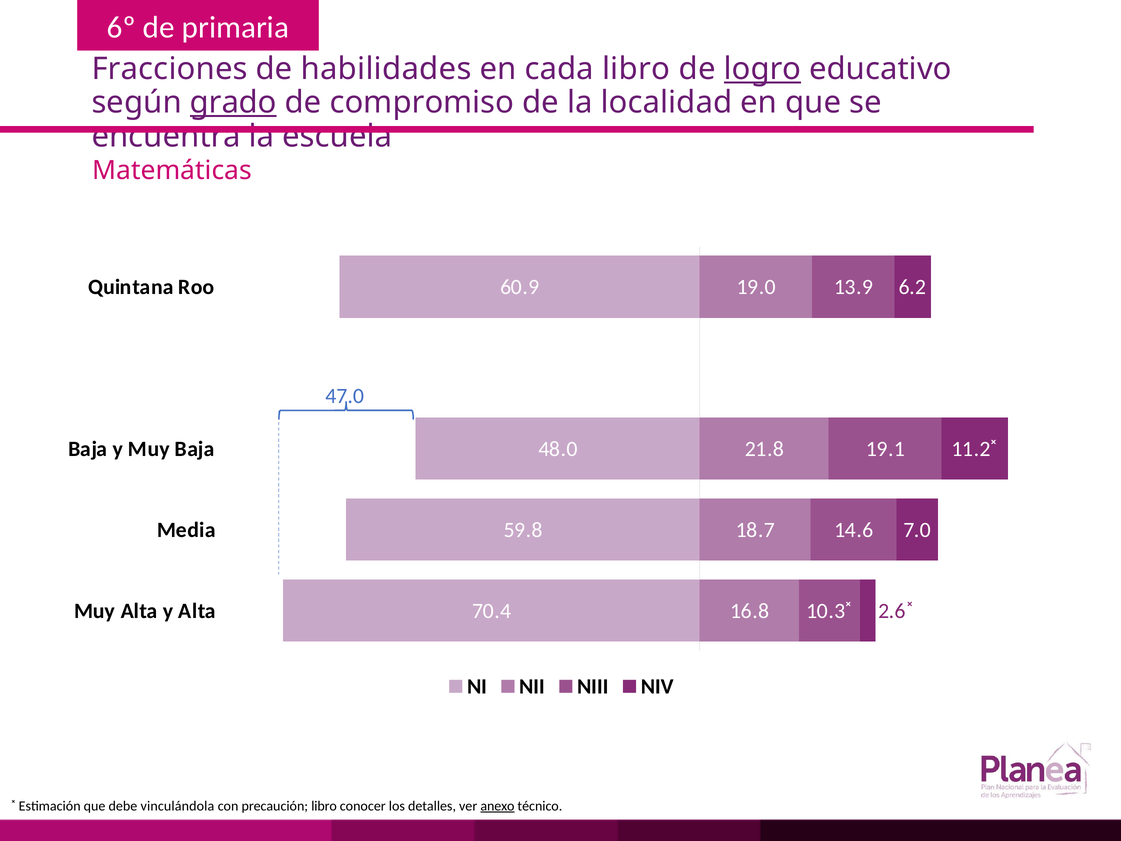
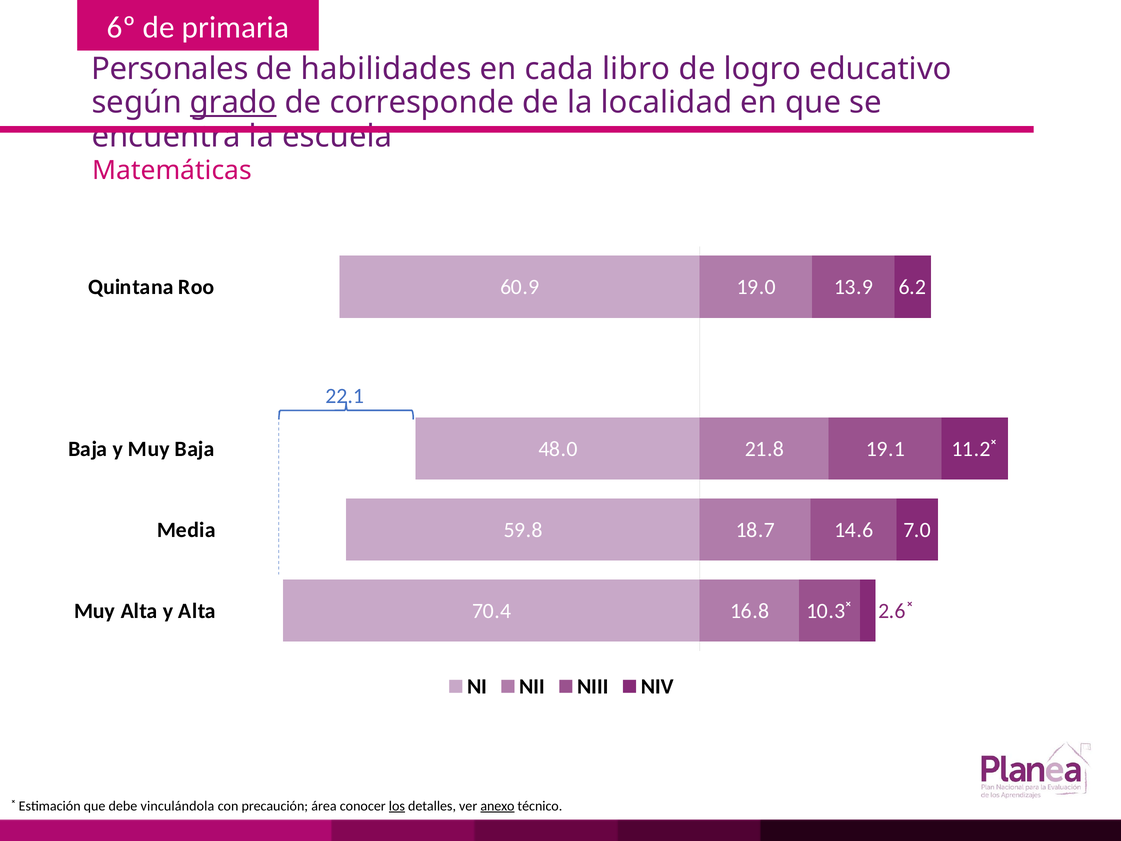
Fracciones: Fracciones -> Personales (170, 69)
logro underline: present -> none (762, 69)
compromiso: compromiso -> corresponde (422, 103)
47.0: 47.0 -> 22.1 (345, 396)
precaución libro: libro -> área (324, 806)
los underline: none -> present (397, 806)
